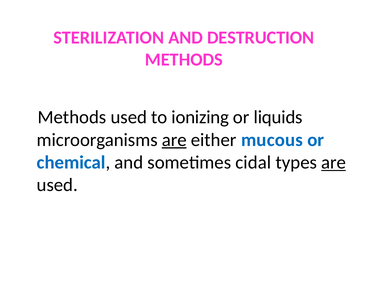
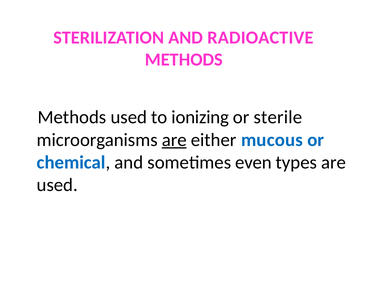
DESTRUCTION: DESTRUCTION -> RADIOACTIVE (261, 38)
liquids: liquids -> sterile (278, 117)
cidal: cidal -> even (253, 162)
are underline: present -> none (334, 162)
